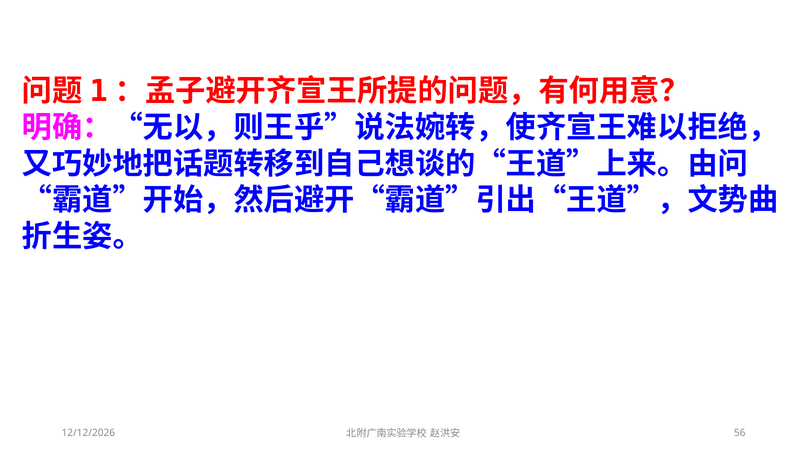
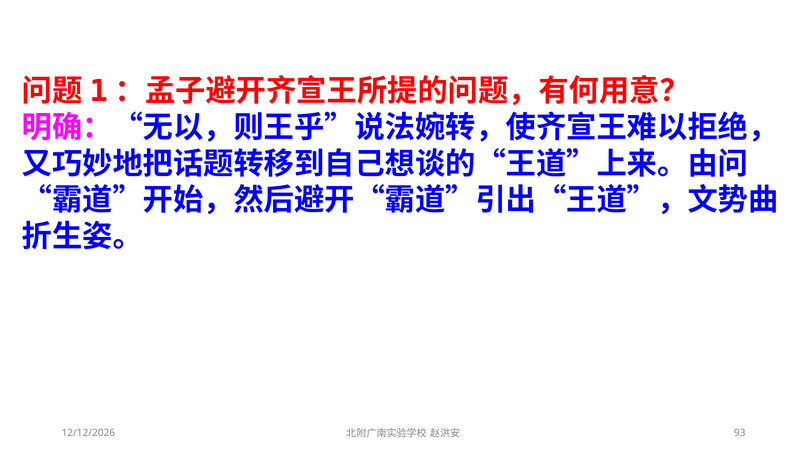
56: 56 -> 93 (740, 433)
